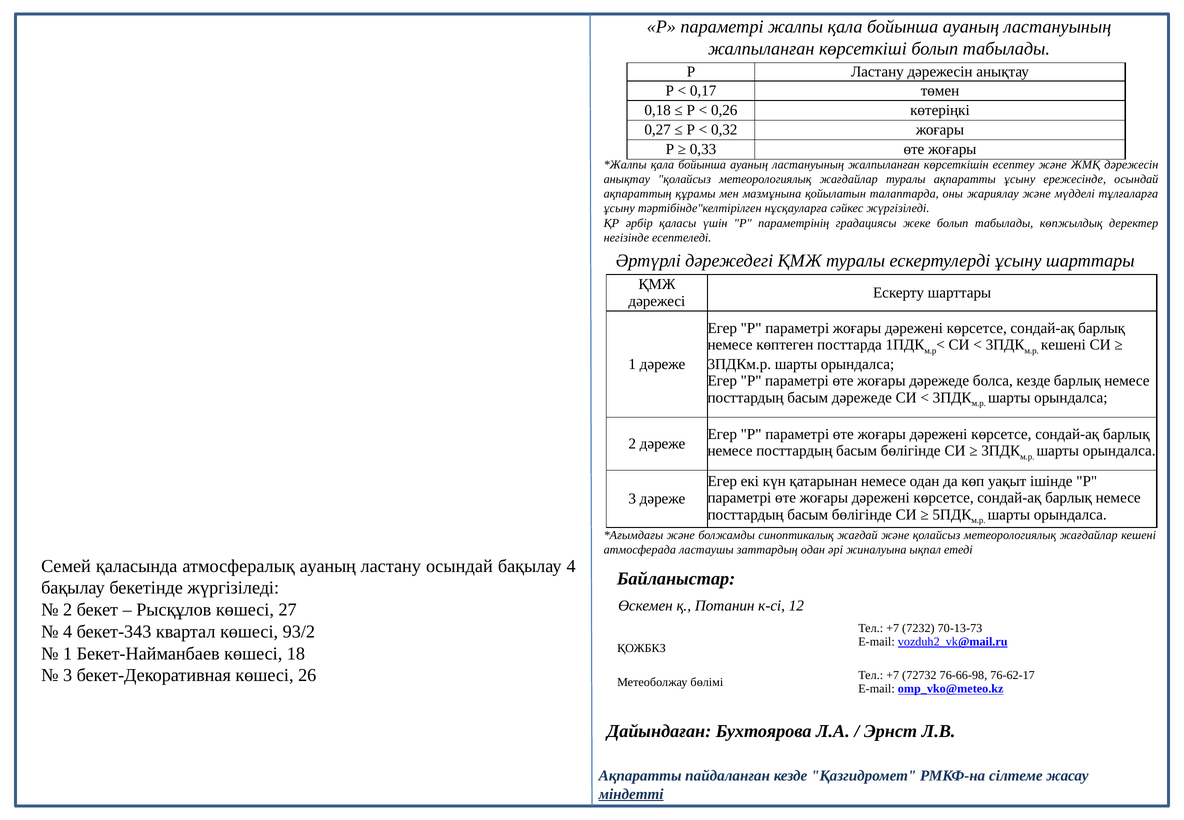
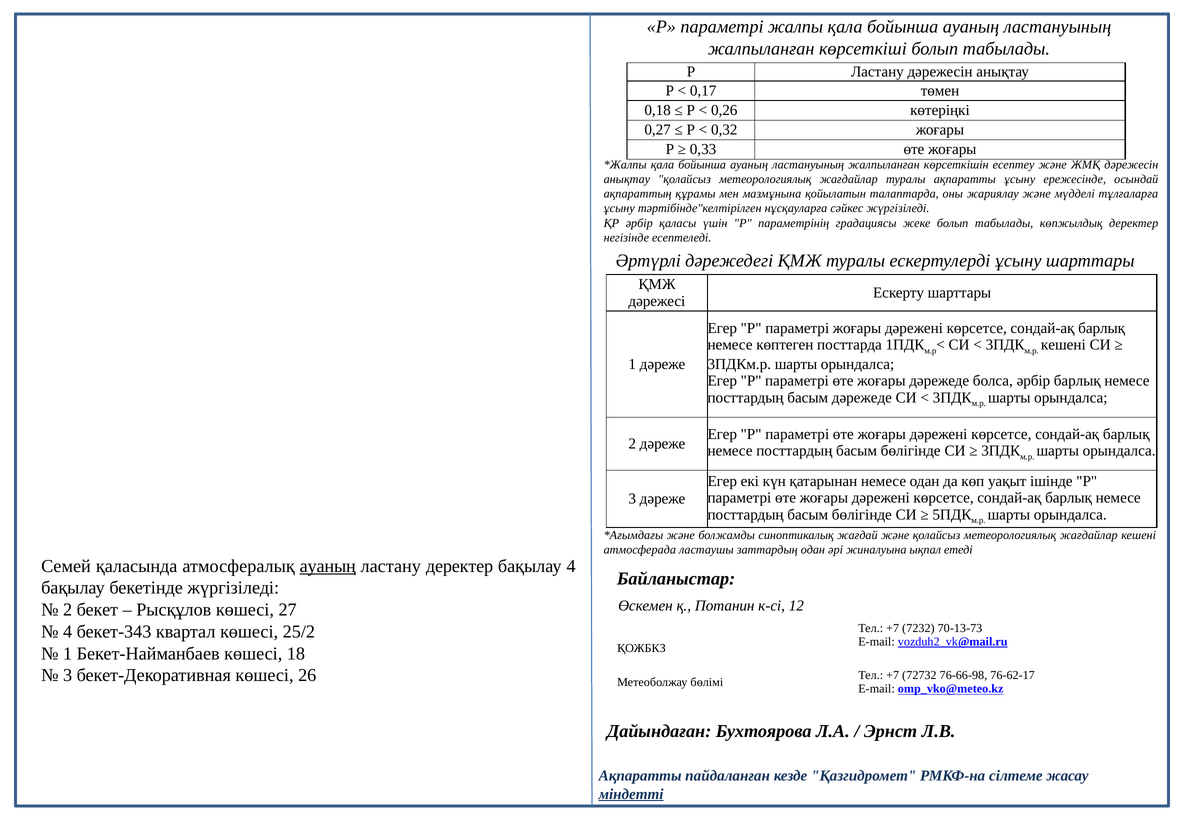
болса кезде: кезде -> әрбір (1033, 381)
ауаның underline: none -> present (328, 566)
ластану осындай: осындай -> деректер (460, 566)
93/2: 93/2 -> 25/2 (299, 631)
